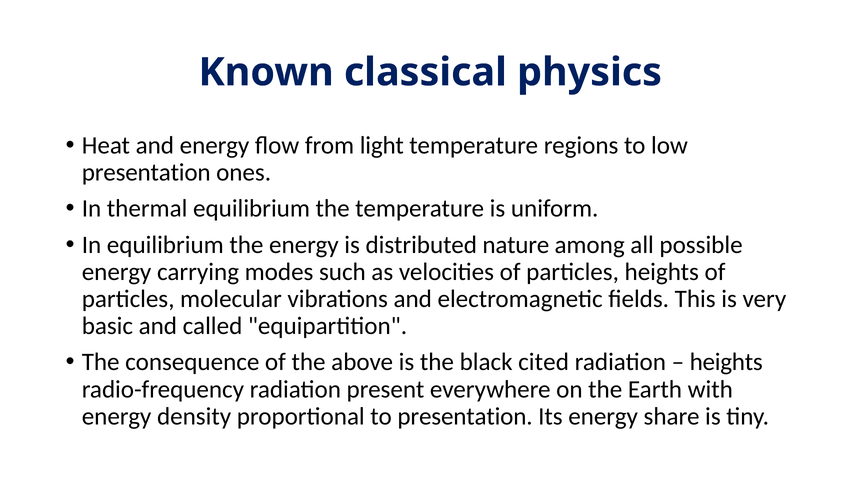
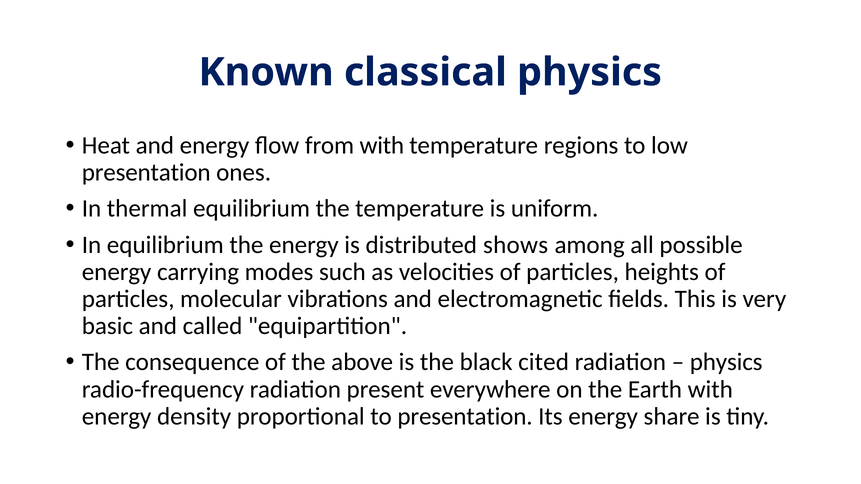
from light: light -> with (382, 146)
nature: nature -> shows (516, 245)
heights: heights -> physics (726, 362)
